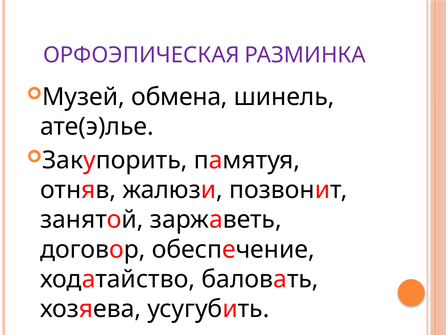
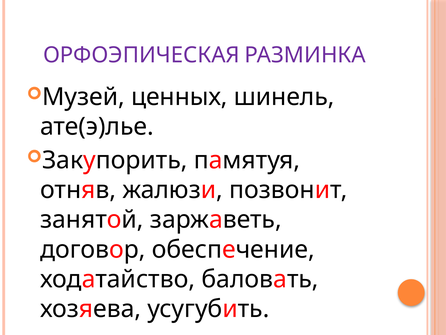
обмена: обмена -> ценных (179, 97)
